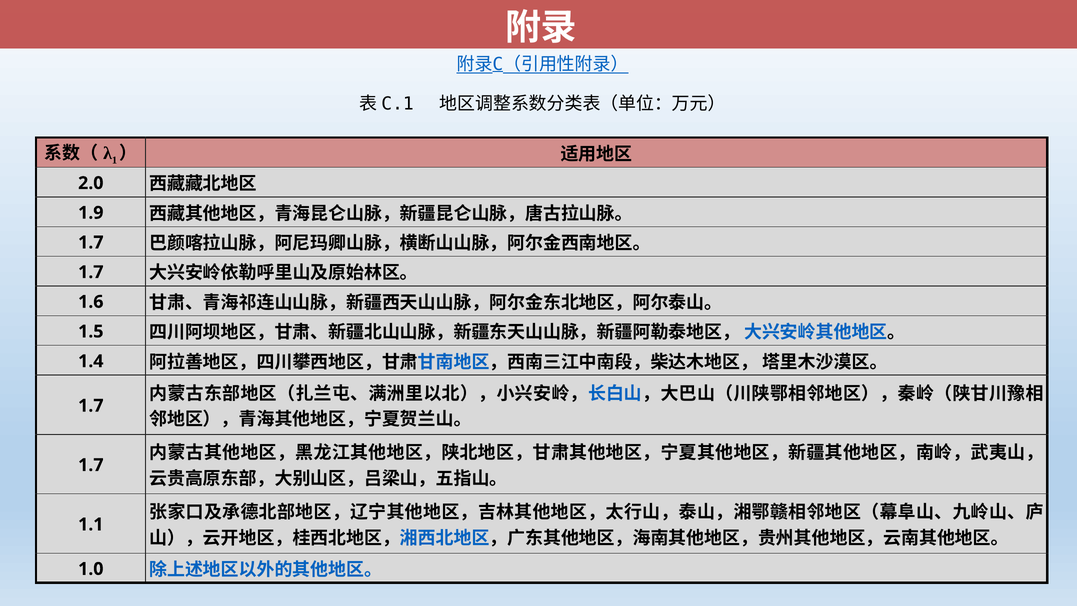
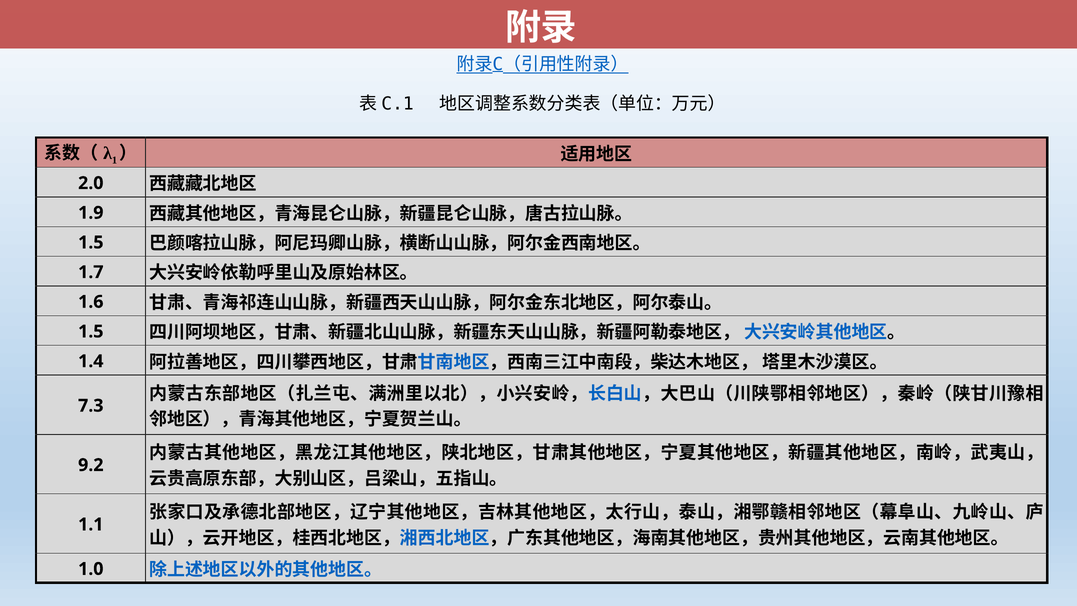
1.7: 1.7 -> 1.5 (91, 242)
1.7: 1.7 -> 7.3 (91, 406)
1.7: 1.7 -> 9.2 (91, 465)
